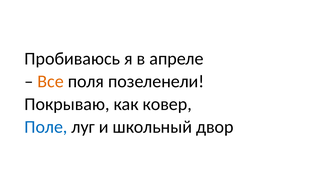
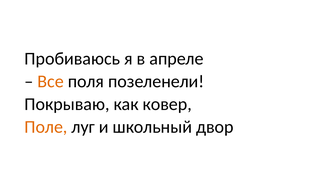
Поле colour: blue -> orange (46, 127)
